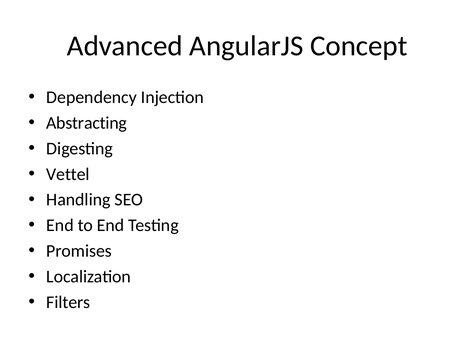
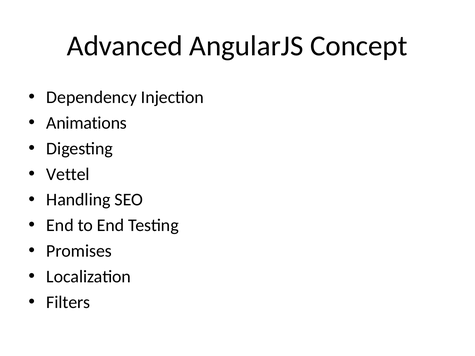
Abstracting: Abstracting -> Animations (87, 123)
